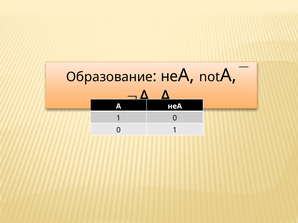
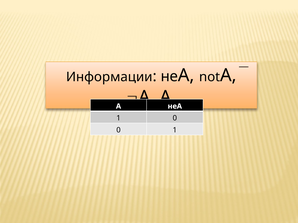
Образование: Образование -> Информации (109, 77)
